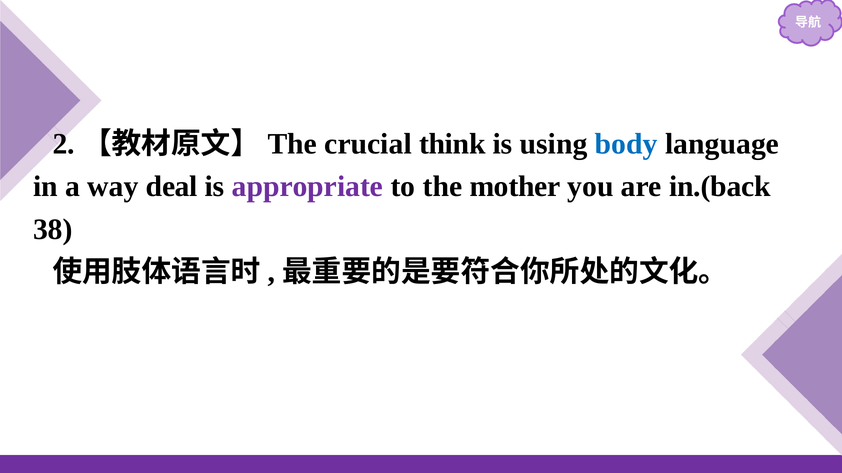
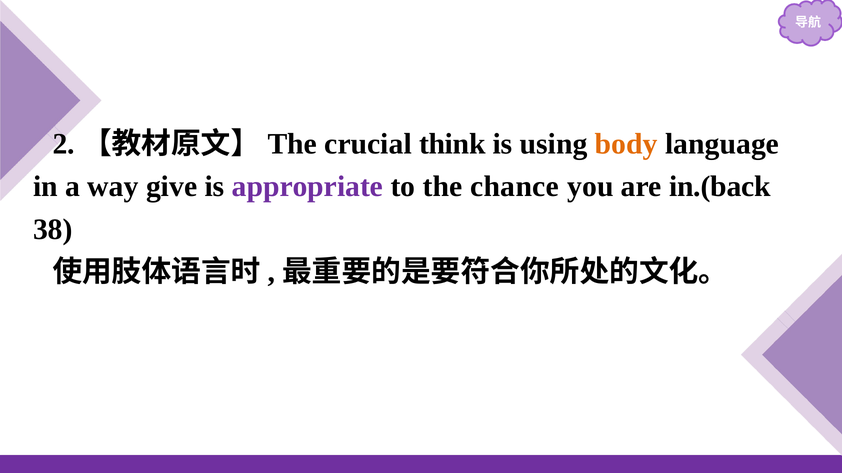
body colour: blue -> orange (626, 144)
deal: deal -> give (172, 187)
mother: mother -> chance (515, 187)
